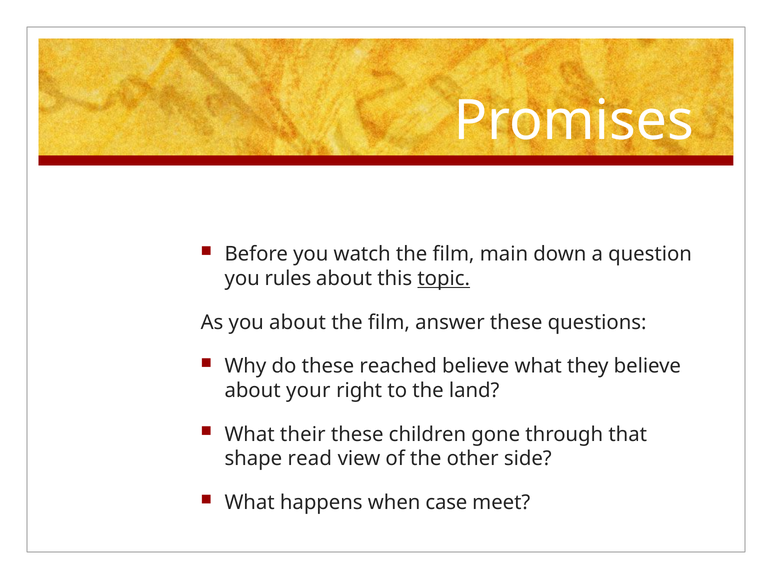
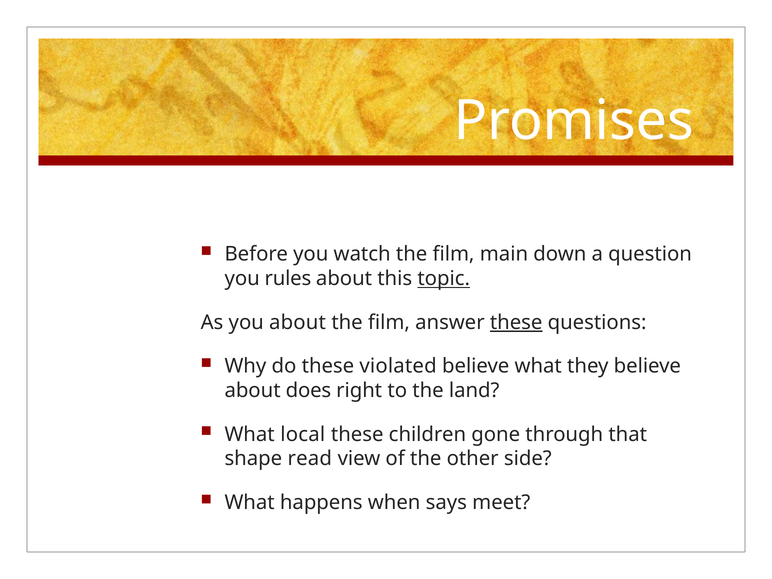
these underline: none -> present (516, 322)
reached: reached -> violated (398, 366)
your: your -> does (308, 391)
their: their -> local (303, 434)
case: case -> says (446, 502)
